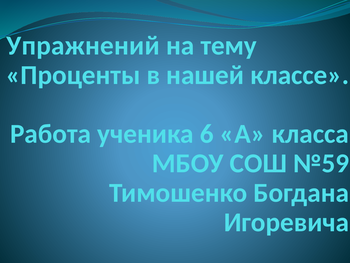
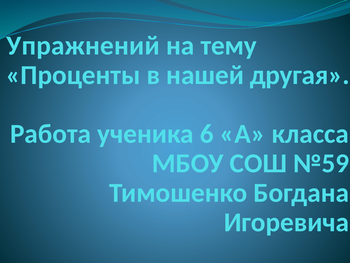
классе: классе -> другая (300, 75)
